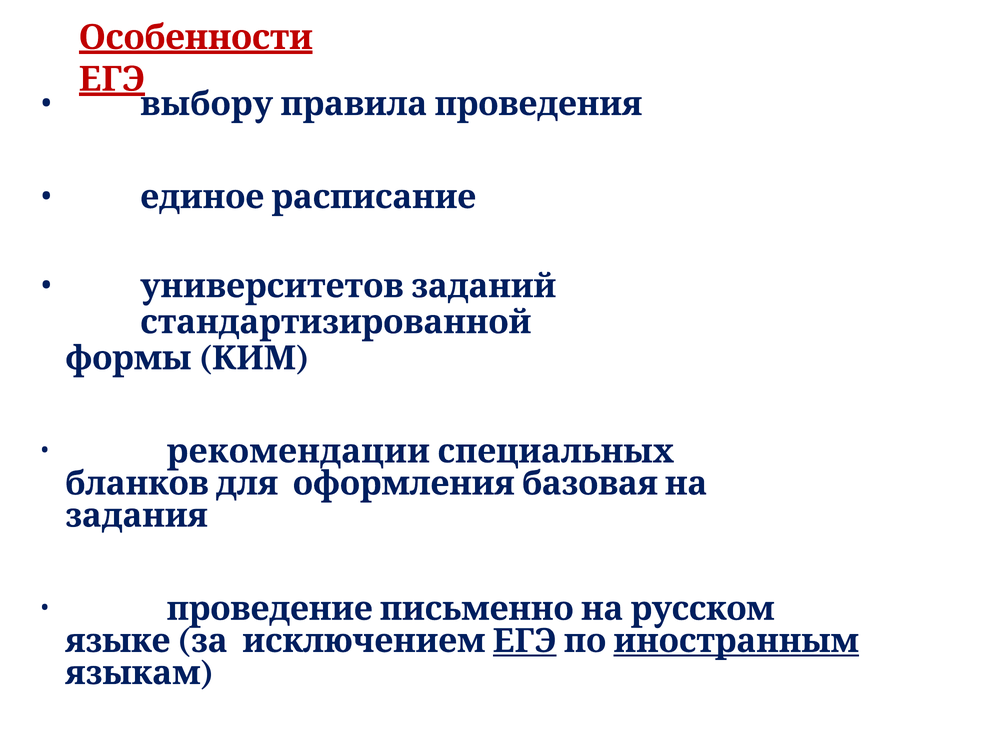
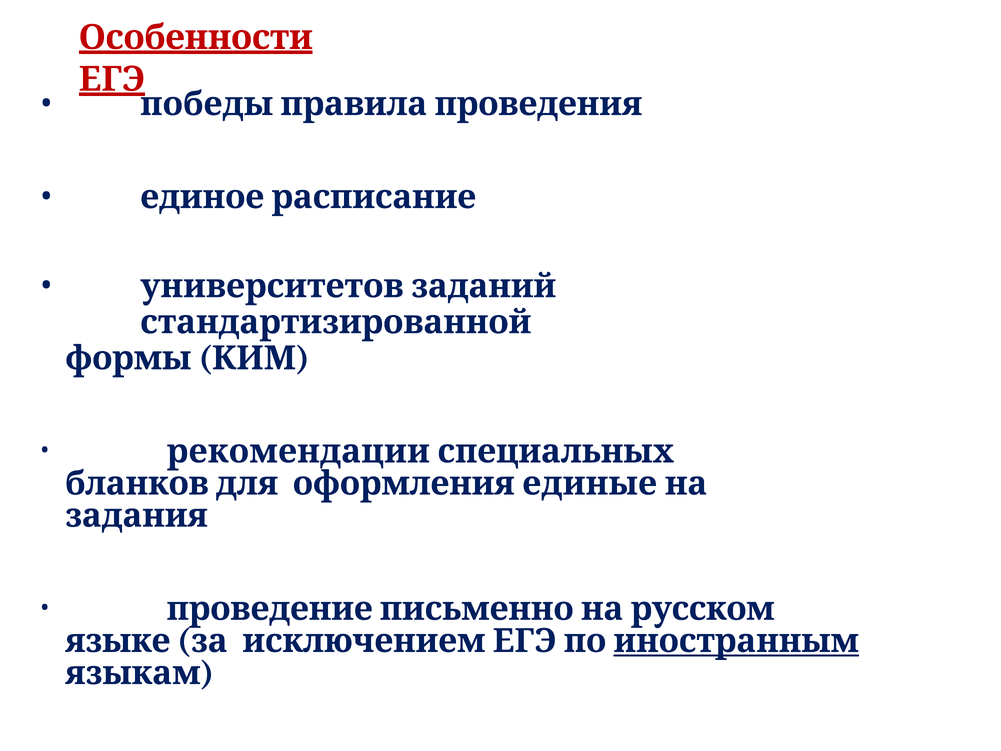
выбору: выбору -> победы (207, 104)
базовая: базовая -> единые (590, 483)
ЕГЭ underline: present -> none (525, 641)
